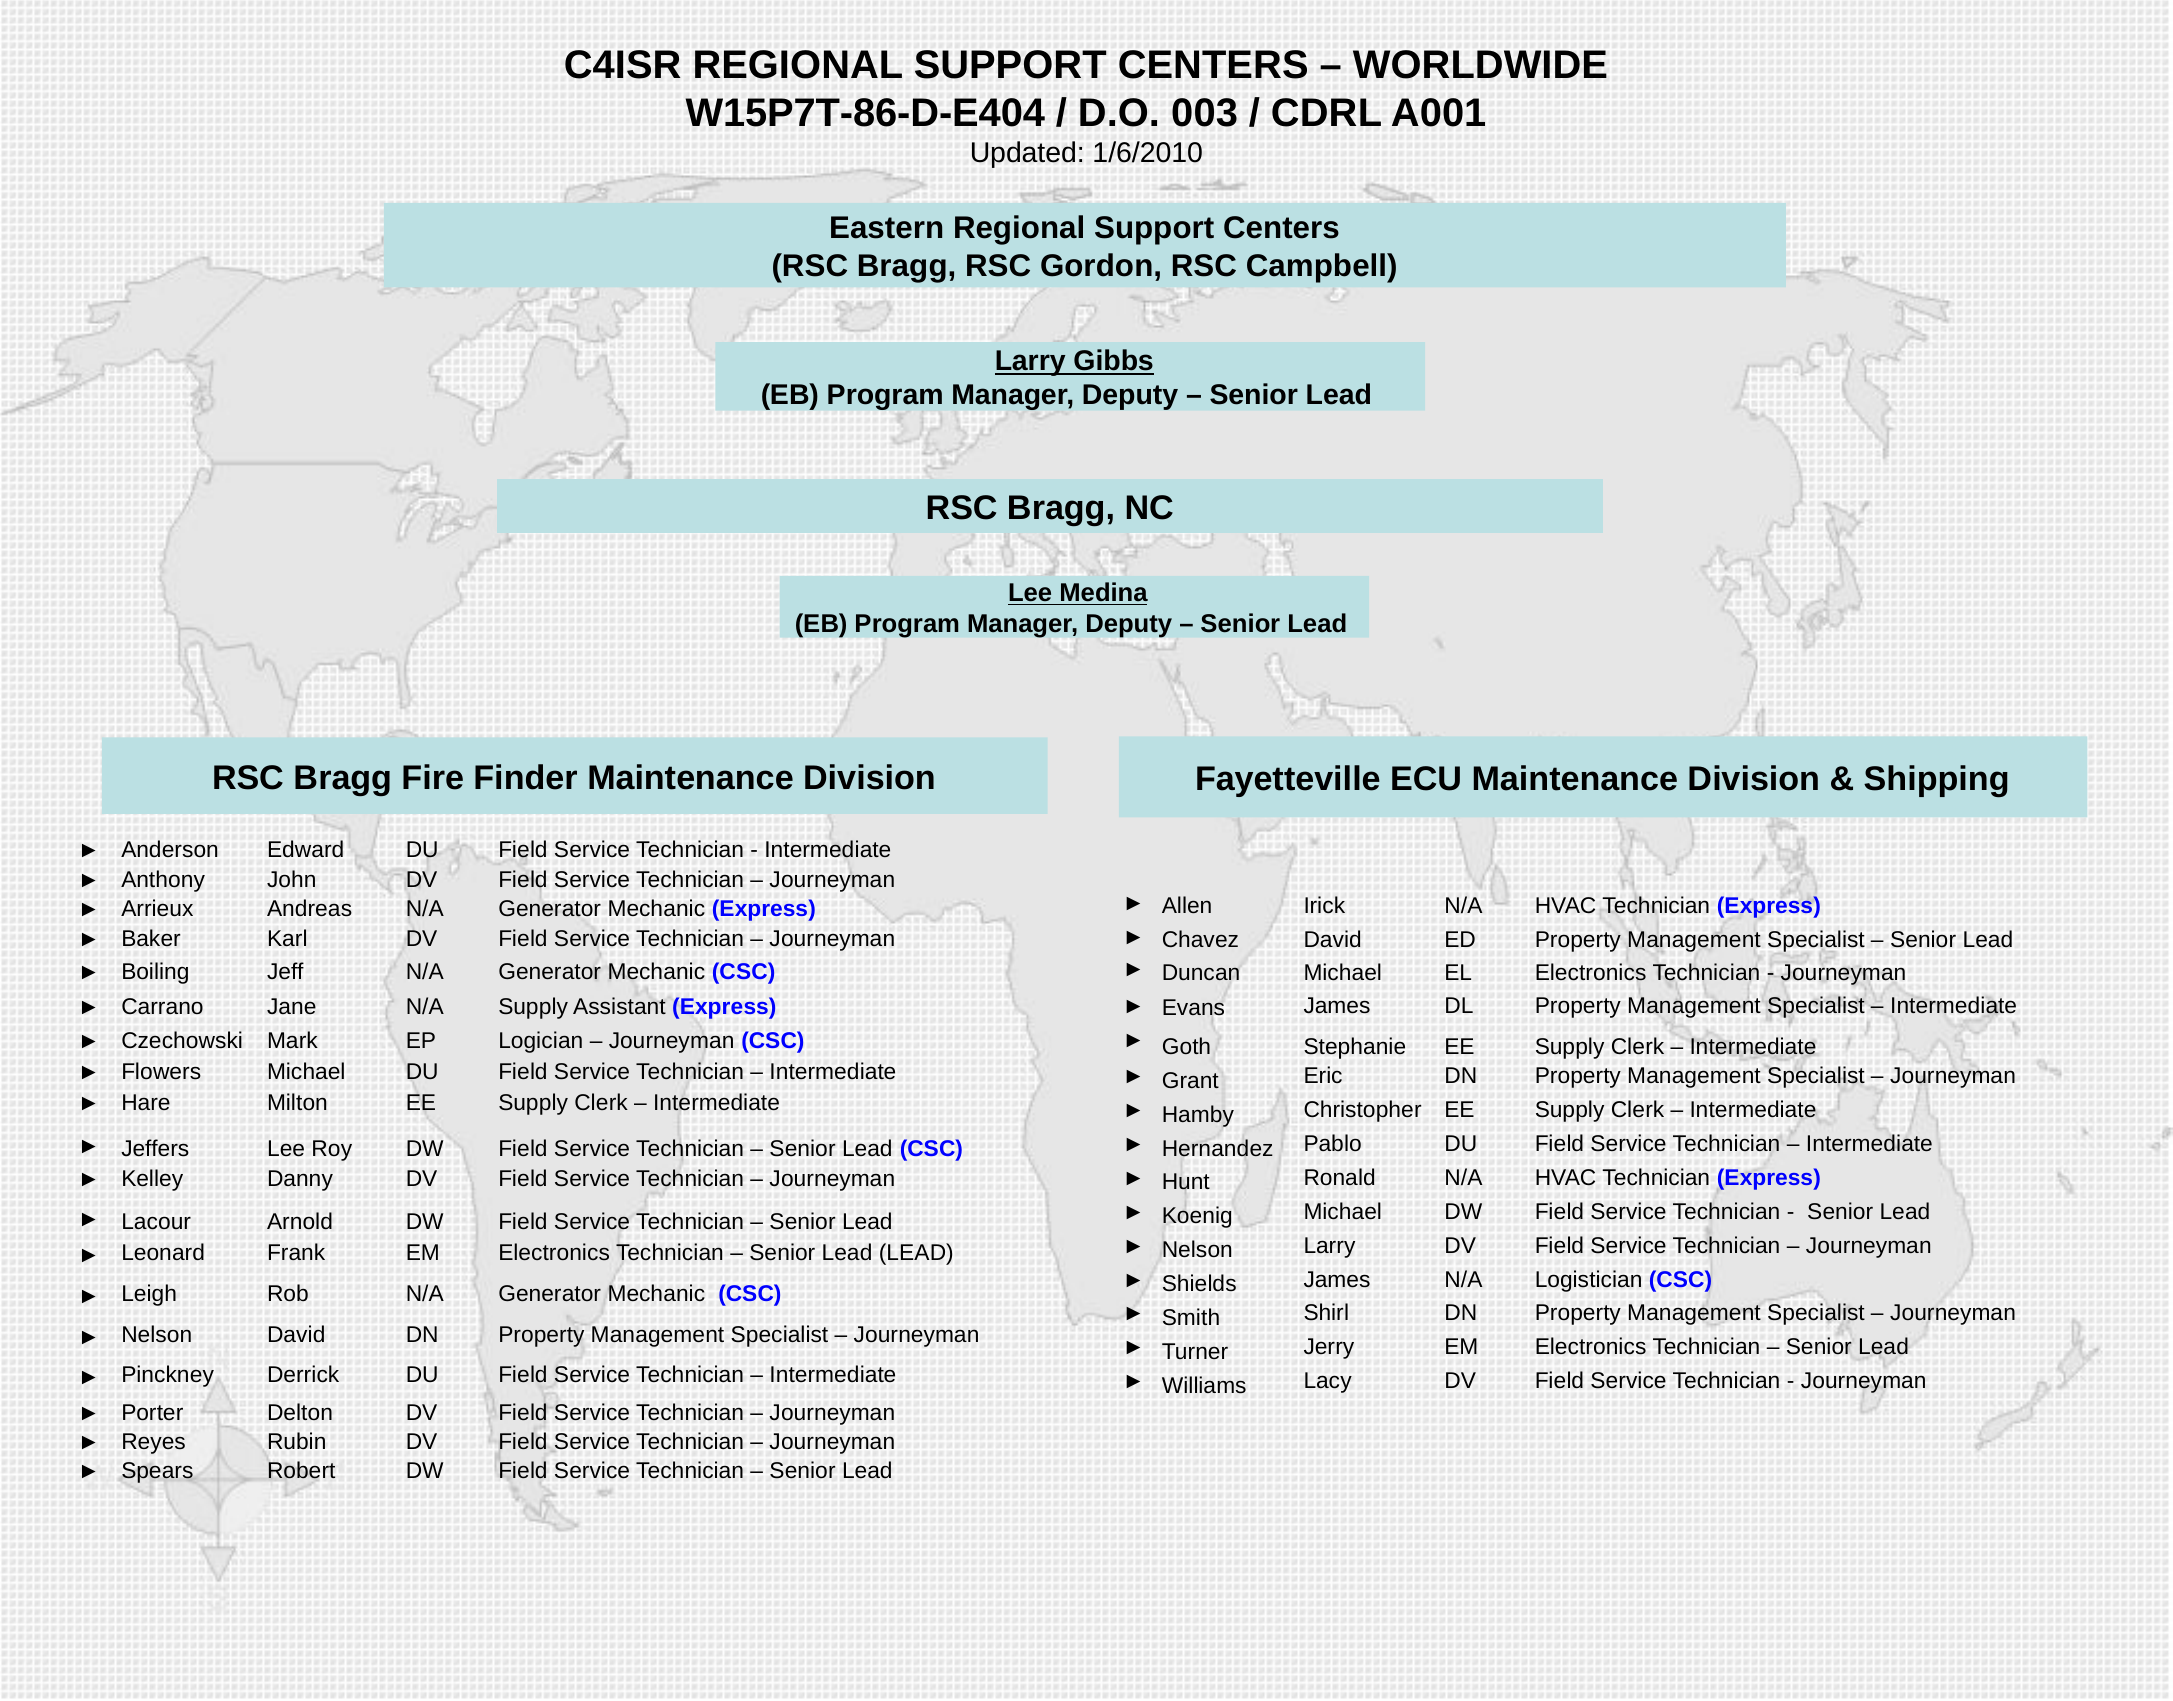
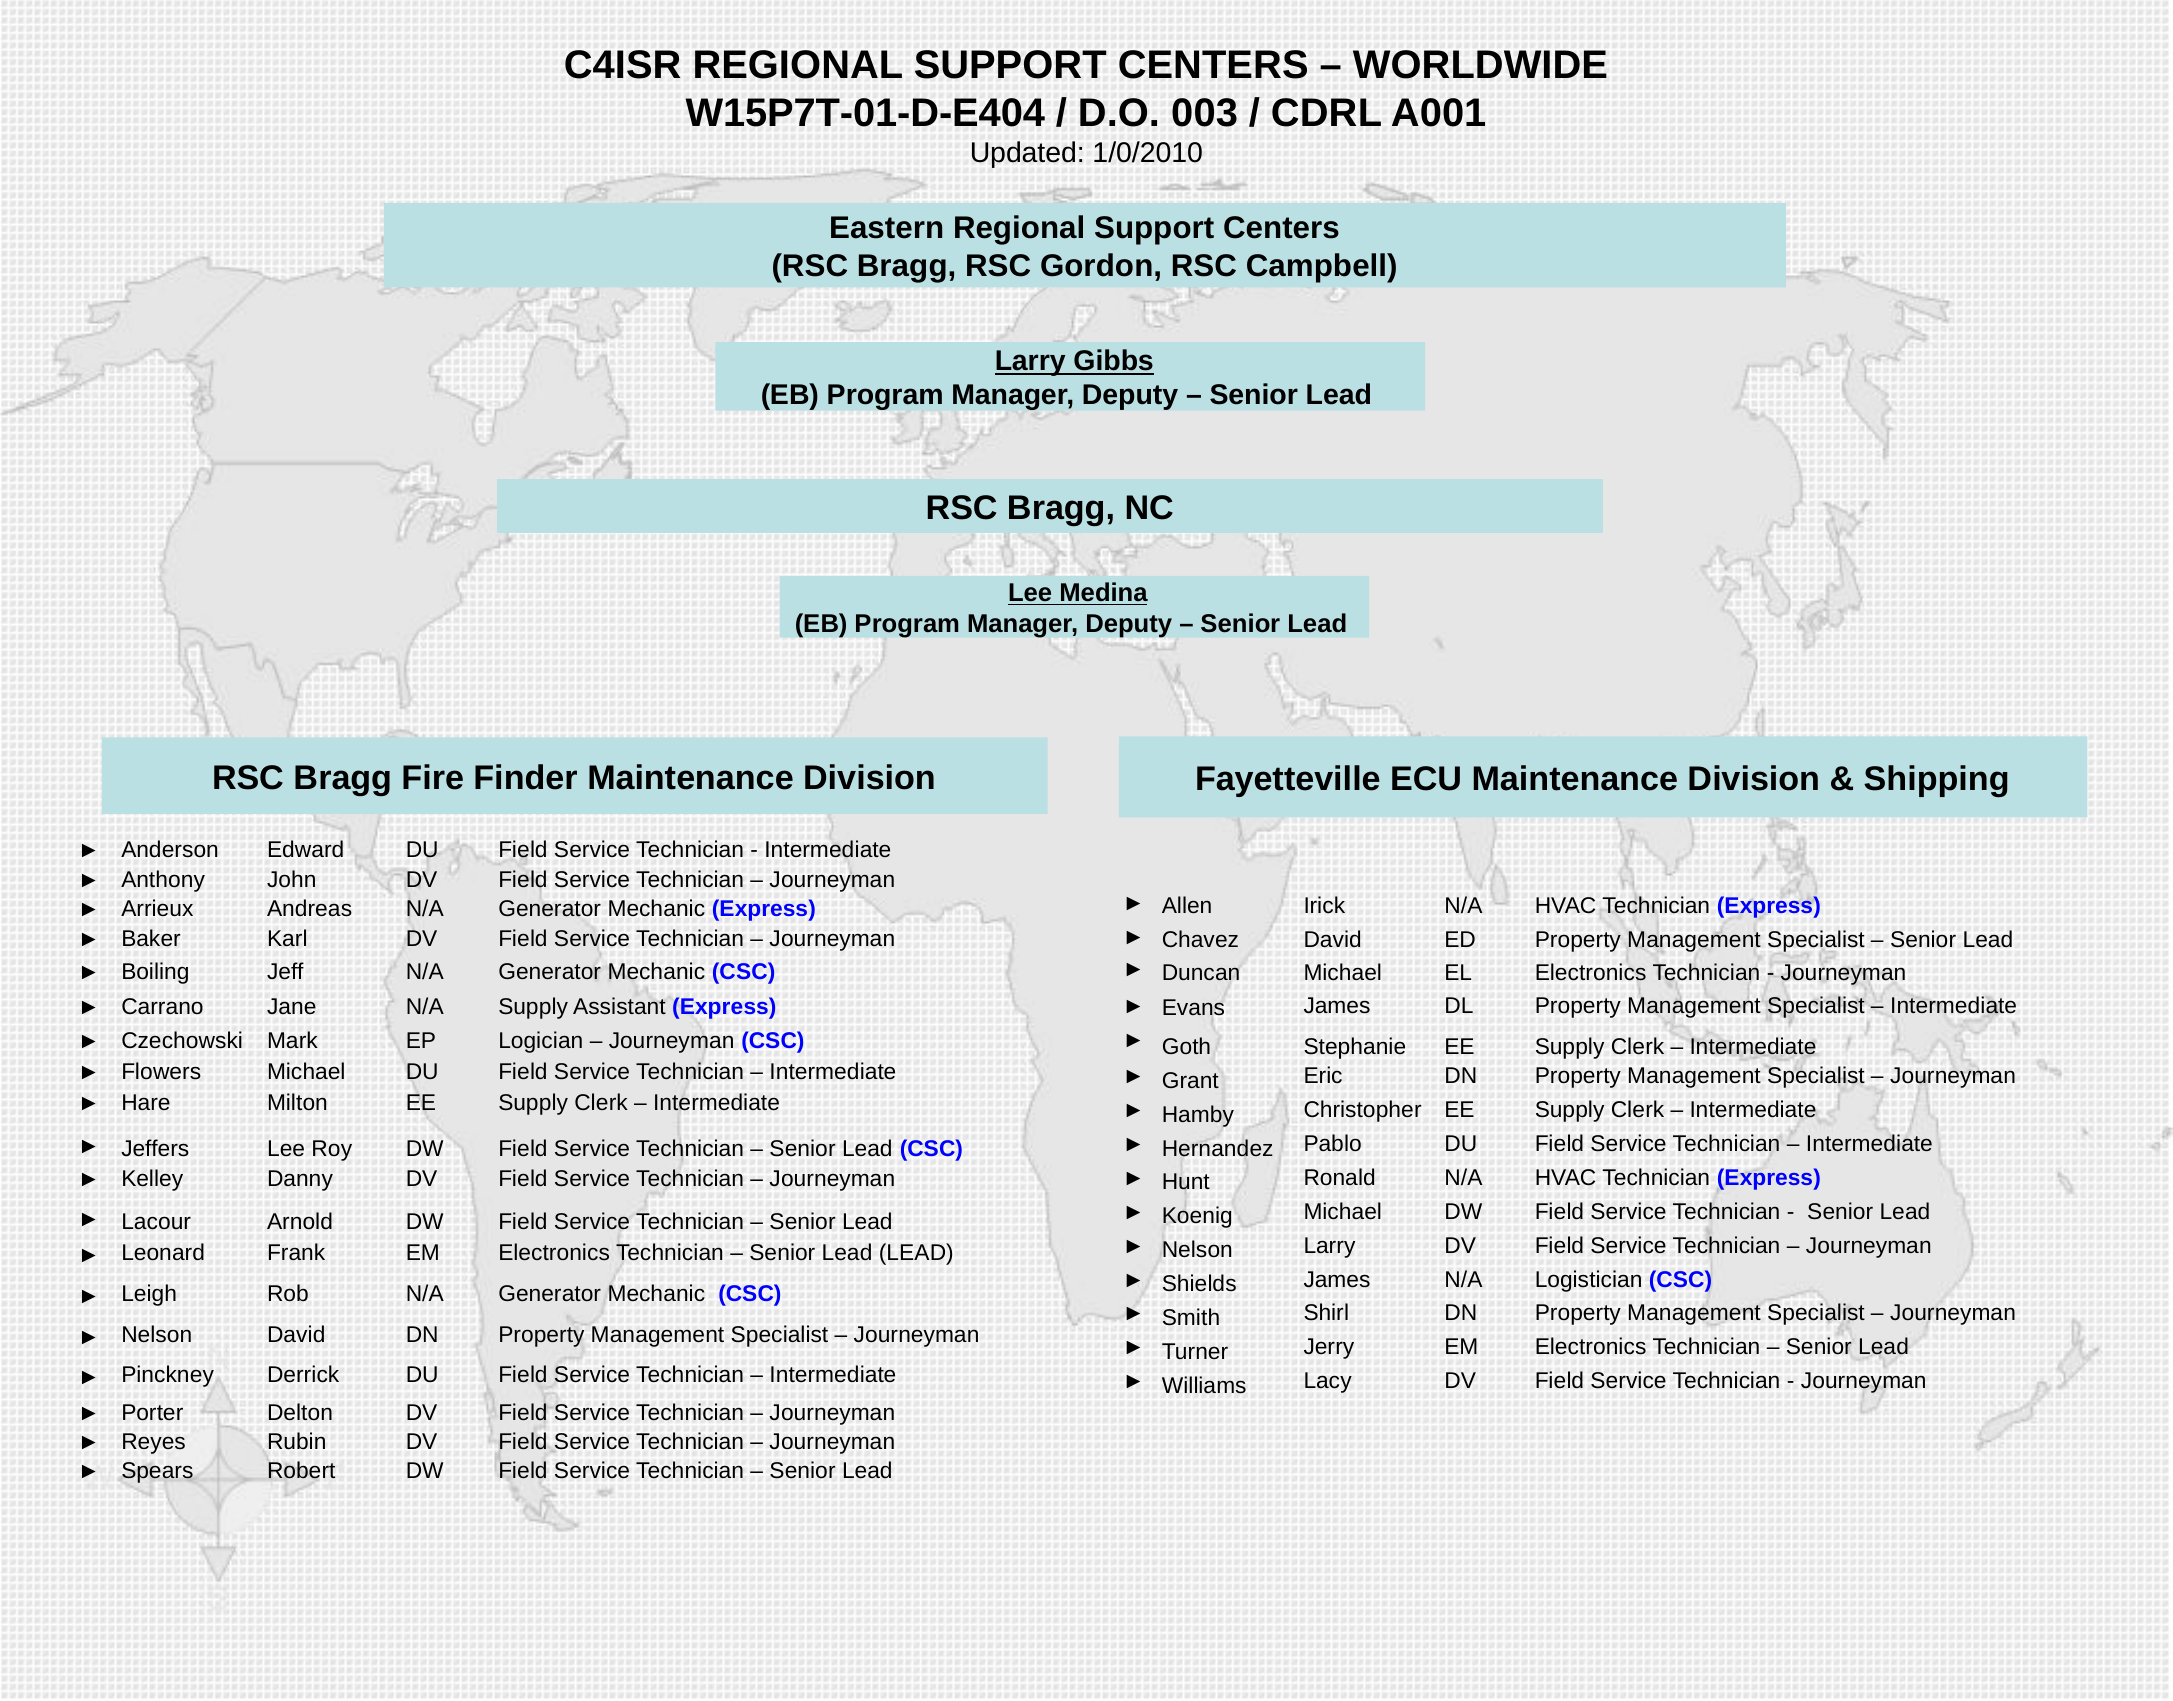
W15P7T-86-D-E404: W15P7T-86-D-E404 -> W15P7T-01-D-E404 (865, 113)
1/6/2010: 1/6/2010 -> 1/0/2010 (1148, 153)
